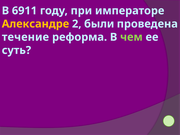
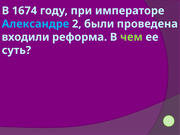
6911: 6911 -> 1674 (24, 11)
Александре colour: yellow -> light blue (35, 24)
течение: течение -> входили (26, 37)
